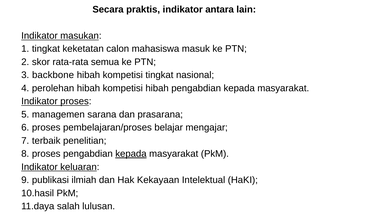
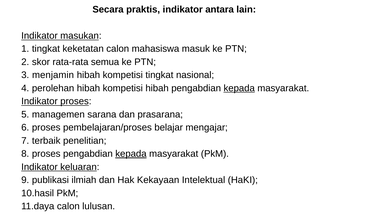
backbone: backbone -> menjamin (53, 75)
kepada underline: none -> present (239, 88)
salah: salah -> calon (68, 206)
